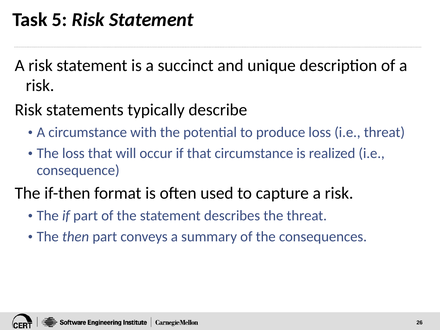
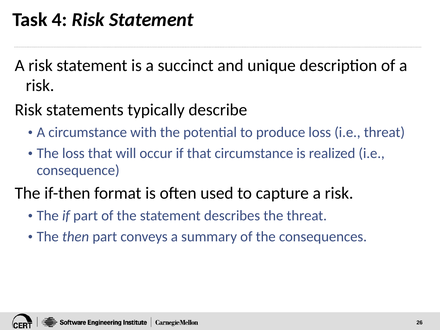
5: 5 -> 4 (60, 20)
